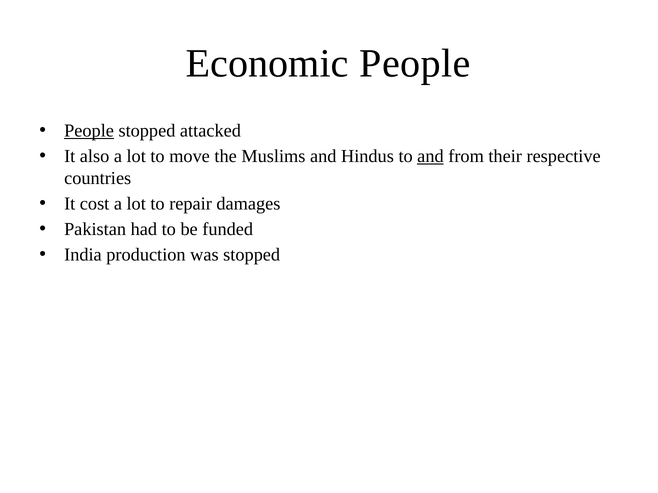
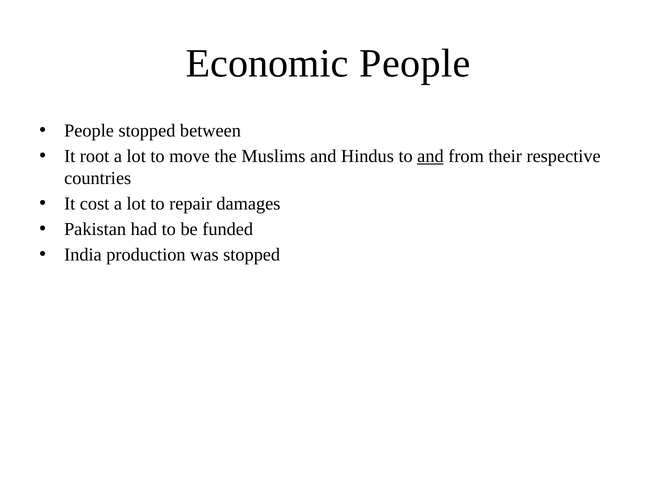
People underline: present -> none (89, 131)
attacked: attacked -> between (210, 131)
also: also -> root (95, 156)
